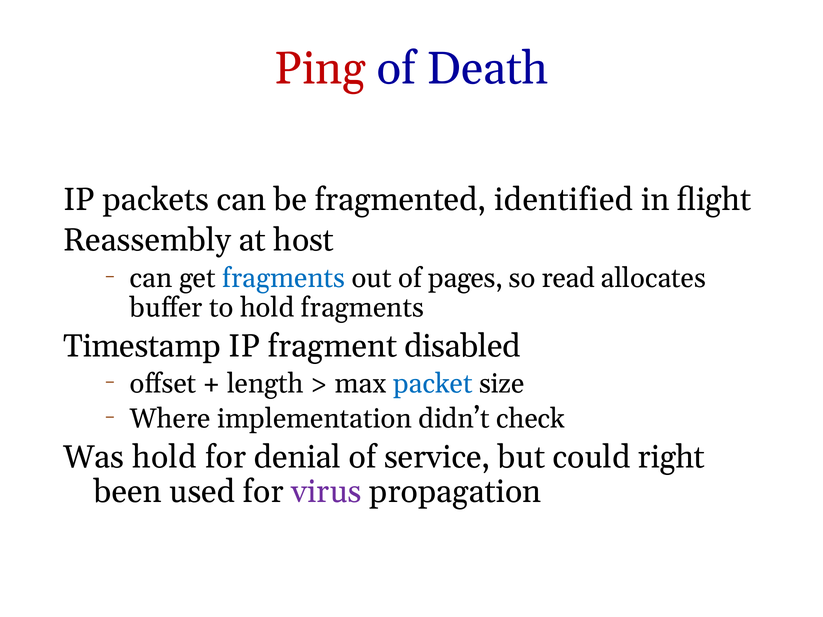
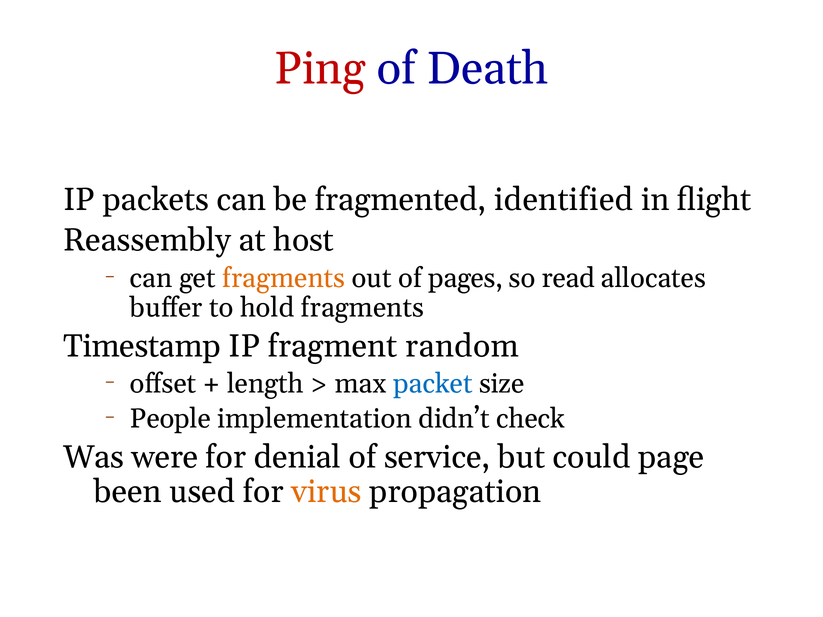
fragments colour: blue -> orange (284, 278)
disabled: disabled -> random (462, 346)
Where: Where -> People (170, 419)
Was hold: hold -> were (165, 457)
right: right -> page (671, 457)
virus colour: purple -> orange (327, 492)
